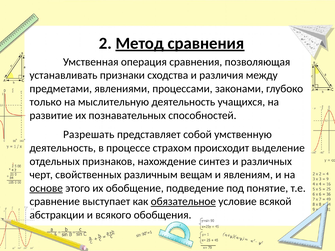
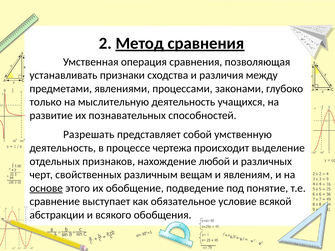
страхом: страхом -> чертежа (172, 148)
синтез: синтез -> любой (214, 161)
обязательное underline: present -> none (183, 202)
